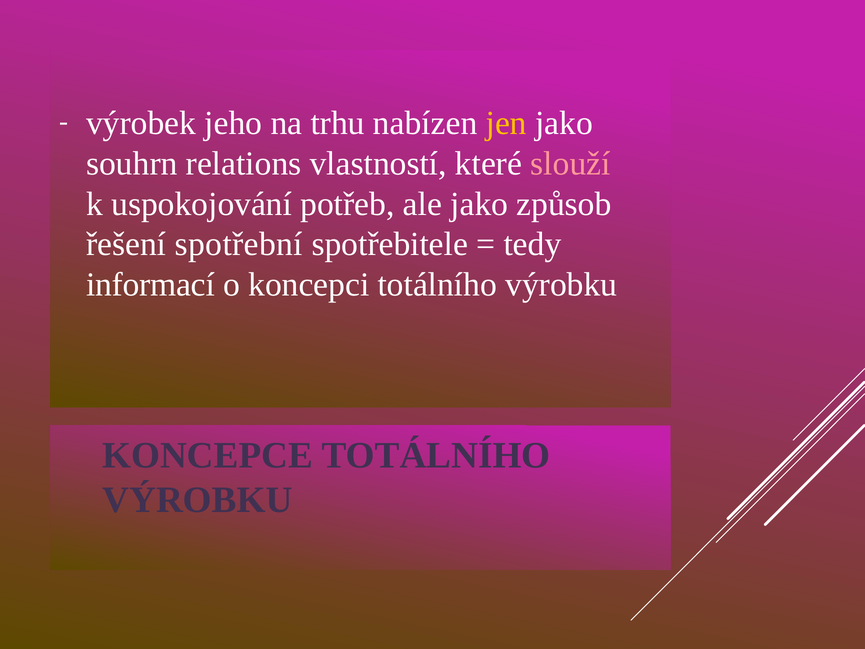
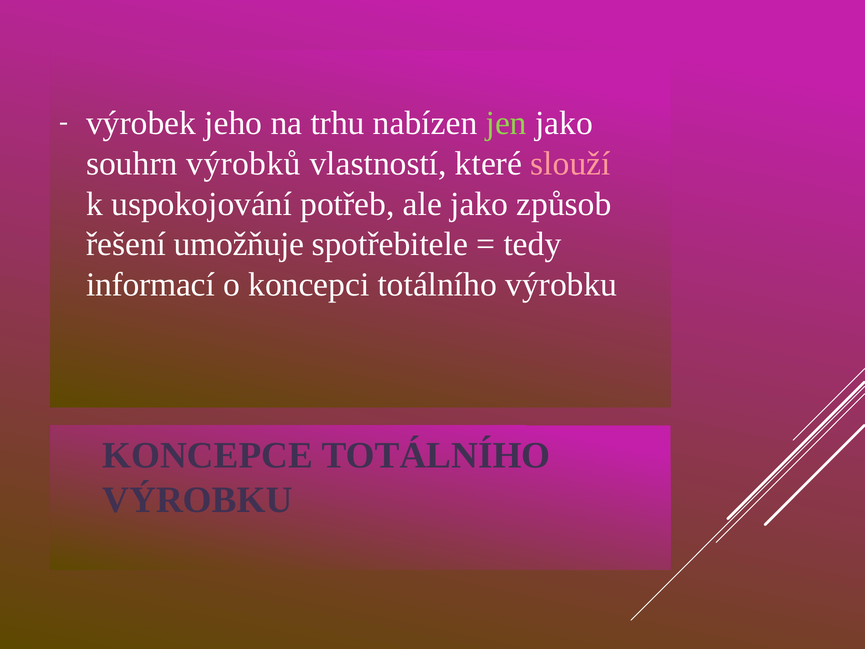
jen colour: yellow -> light green (506, 123)
relations: relations -> výrobků (243, 164)
spotřební: spotřební -> umožňuje (239, 244)
